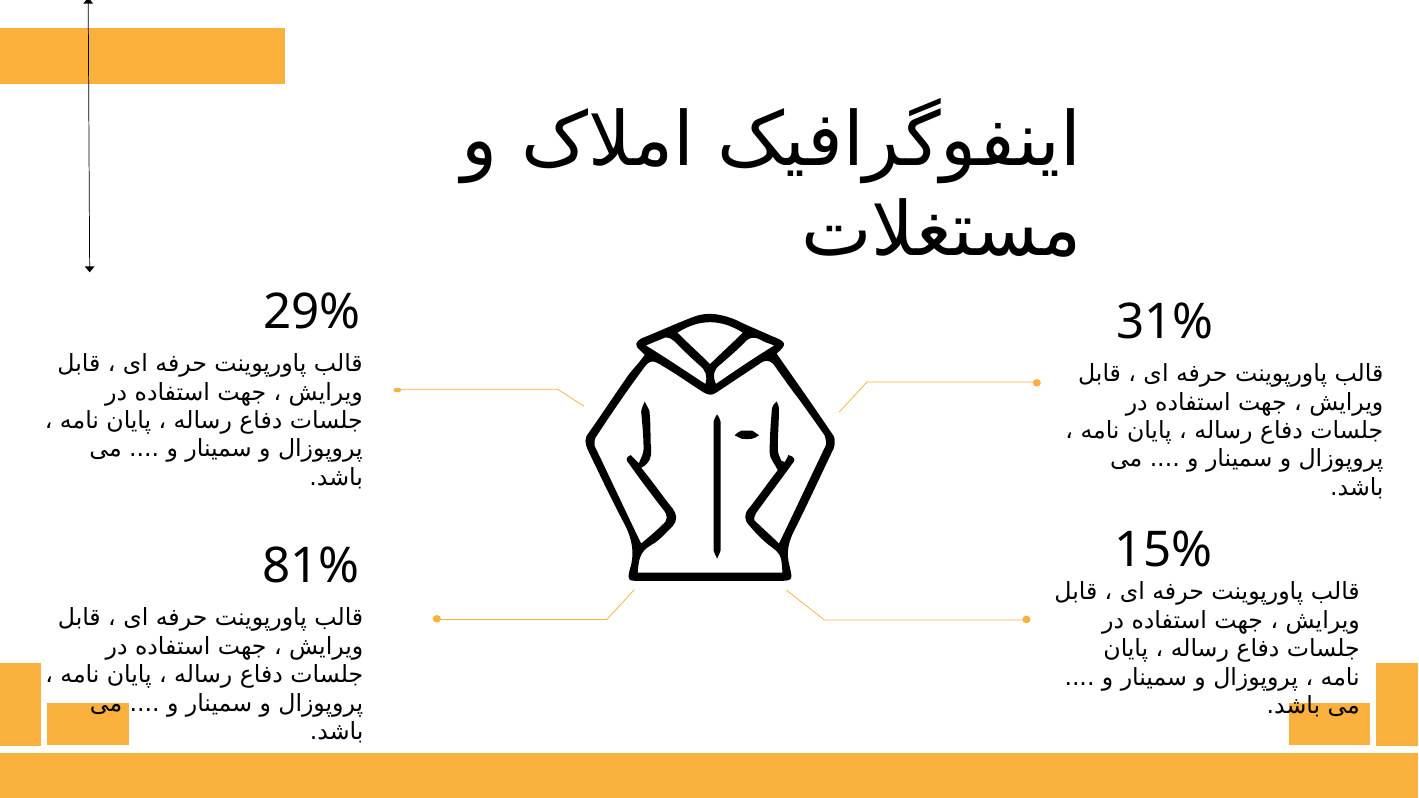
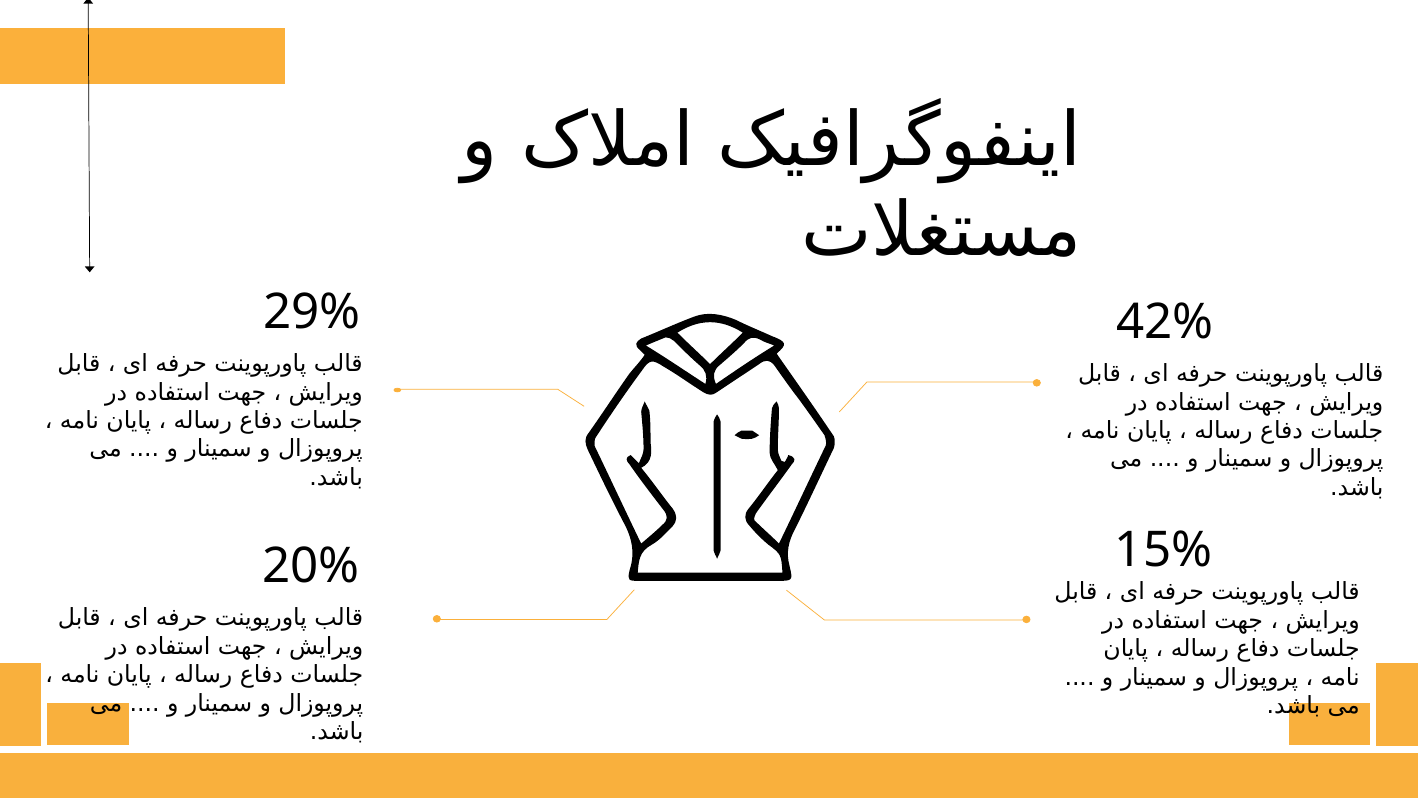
31%: 31% -> 42% (1165, 323)
81%: 81% -> 20% (311, 566)
